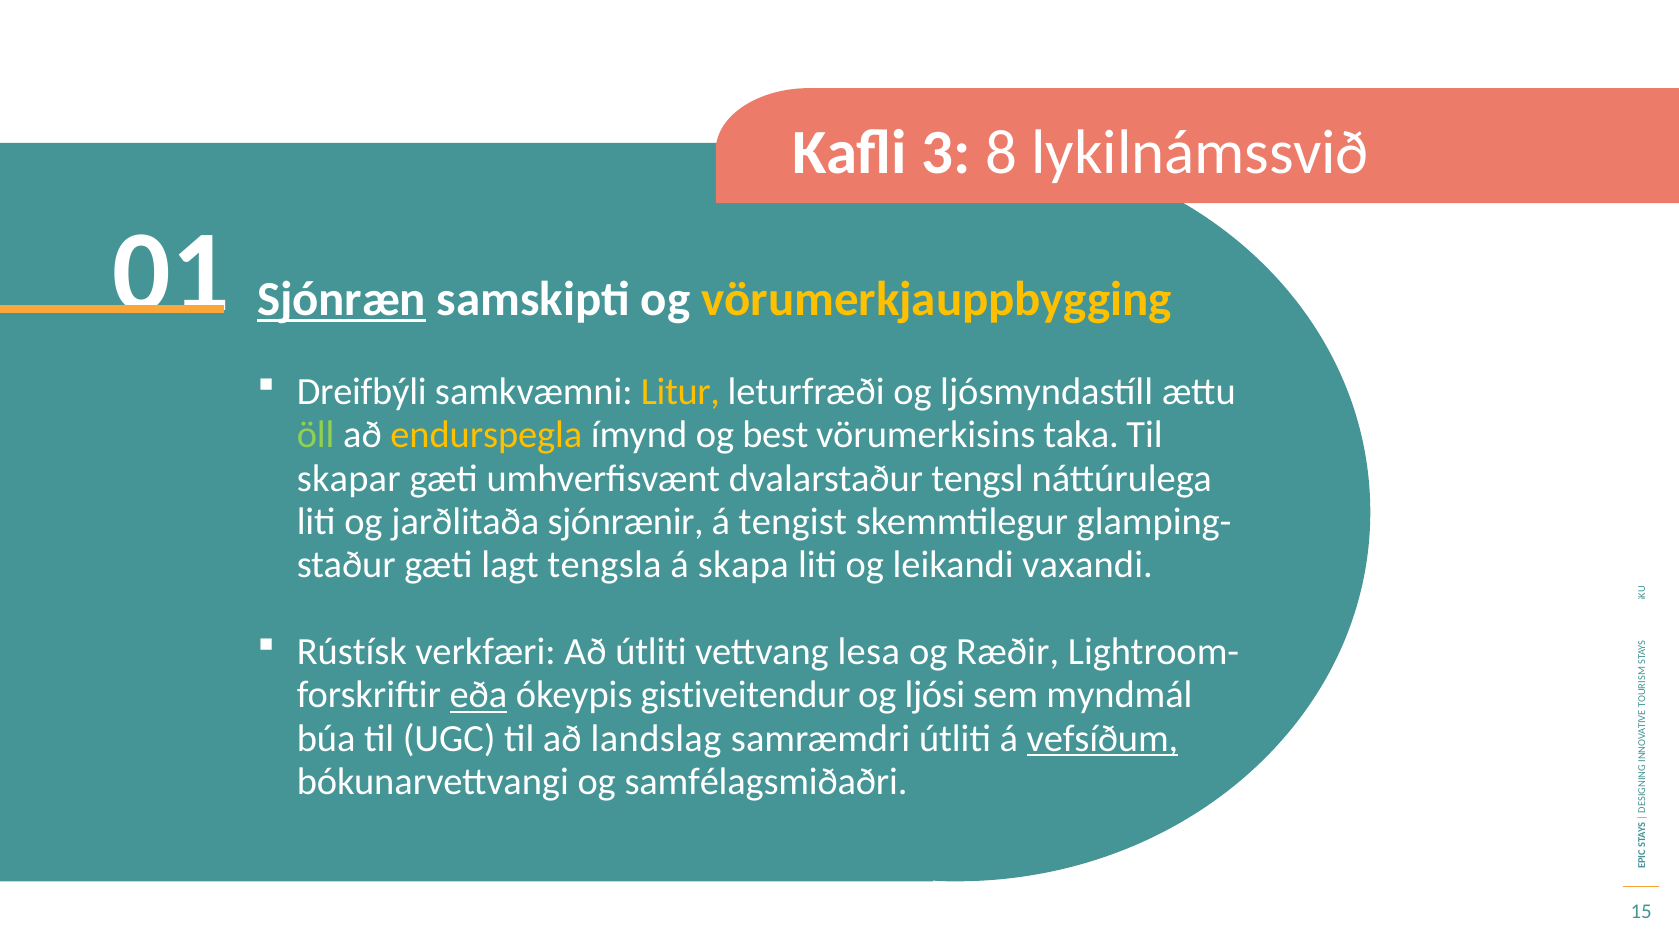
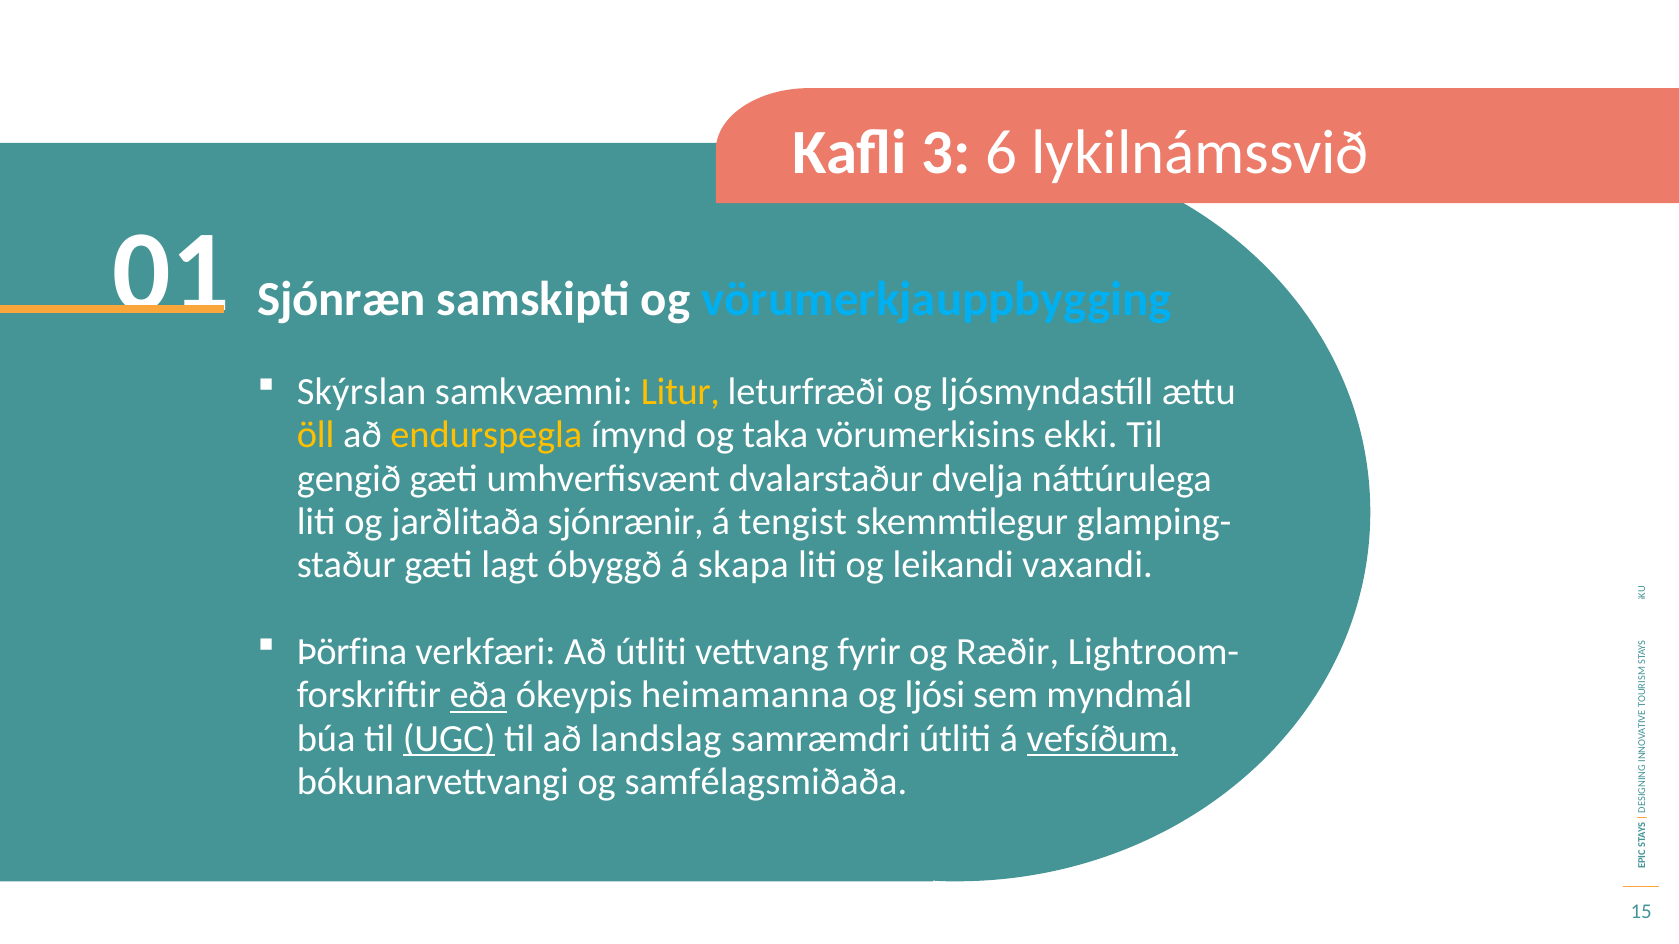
8: 8 -> 6 (1001, 153)
Sjónræn underline: present -> none (342, 299)
vörumerkjauppbygging colour: yellow -> light blue (937, 299)
Dreifbýli: Dreifbýli -> Skýrslan (362, 392)
öll colour: light green -> yellow (316, 435)
best: best -> taka (775, 435)
taka: taka -> ekki (1081, 435)
skapar: skapar -> gengið (349, 479)
tengsl: tengsl -> dvelja (978, 479)
tengsla: tengsla -> óbyggð (605, 565)
Rústísk: Rústísk -> Þörfina (352, 652)
lesa: lesa -> fyrir (869, 652)
gistiveitendur: gistiveitendur -> heimamanna (745, 695)
UGC underline: none -> present (449, 739)
samfélagsmiðaðri: samfélagsmiðaðri -> samfélagsmiðaða (766, 782)
